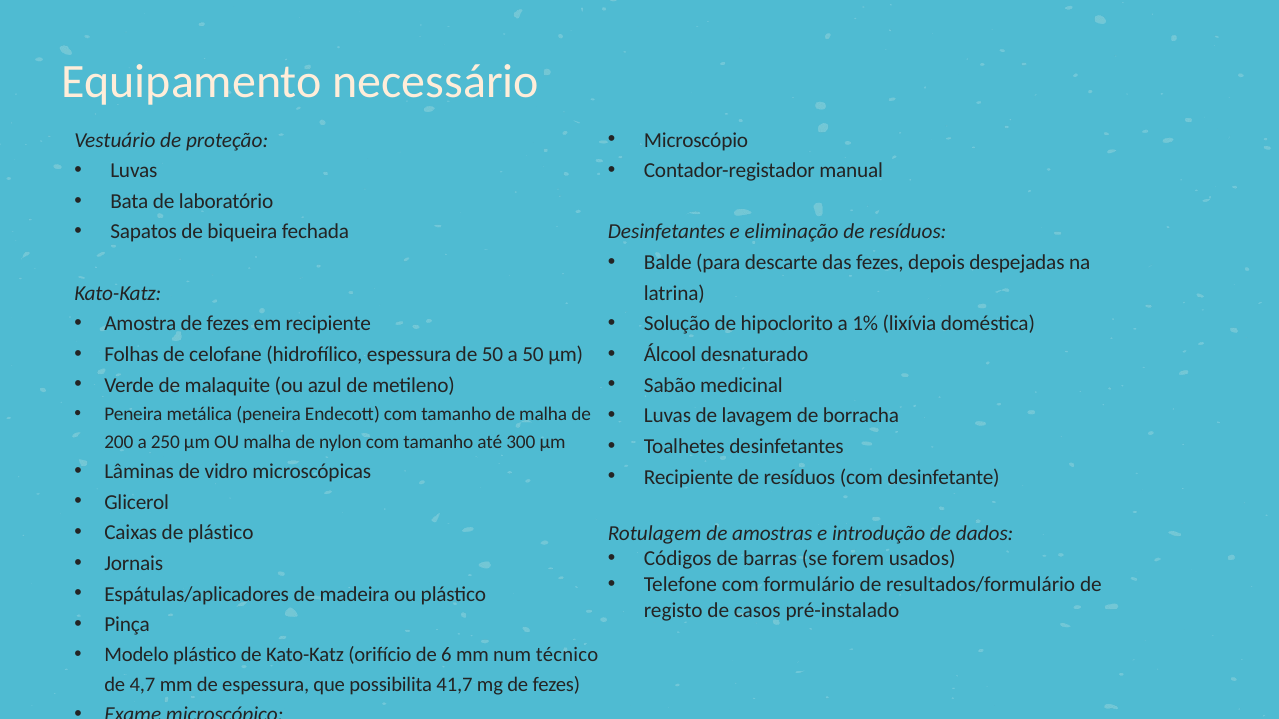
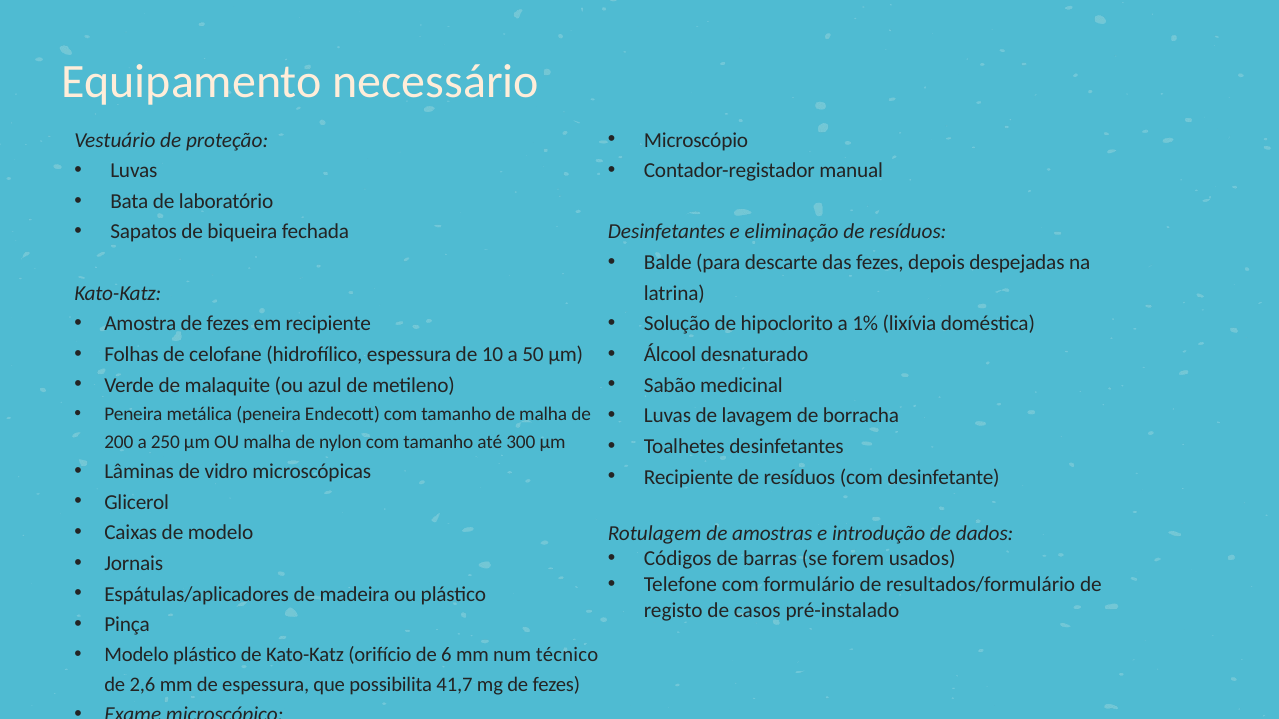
de 50: 50 -> 10 (493, 355)
de plástico: plástico -> modelo (221, 533)
4,7: 4,7 -> 2,6 (143, 685)
